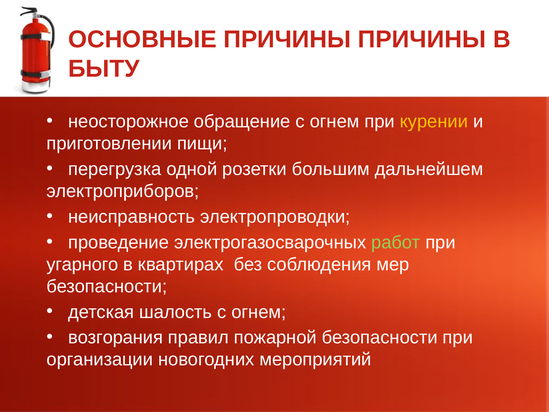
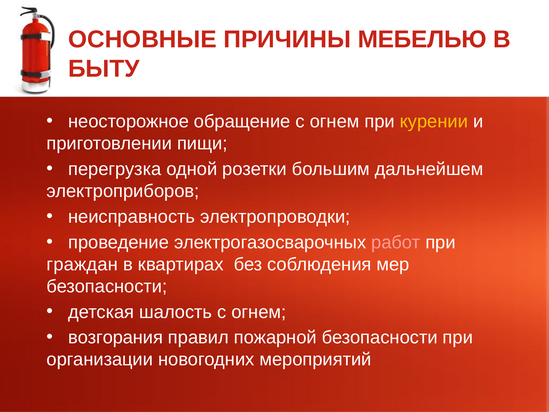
ПРИЧИНЫ ПРИЧИНЫ: ПРИЧИНЫ -> МЕБЕЛЬЮ (422, 39)
работ colour: light green -> pink (396, 242)
угарного: угарного -> граждан (82, 264)
